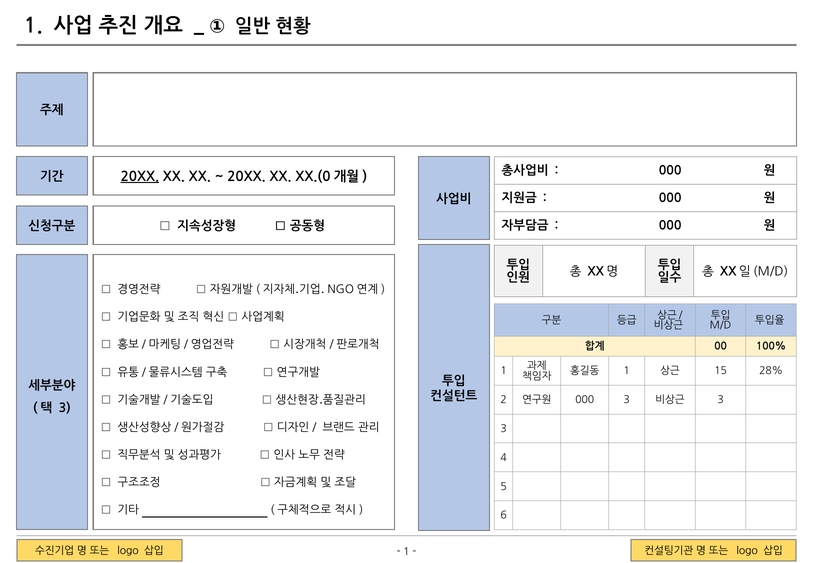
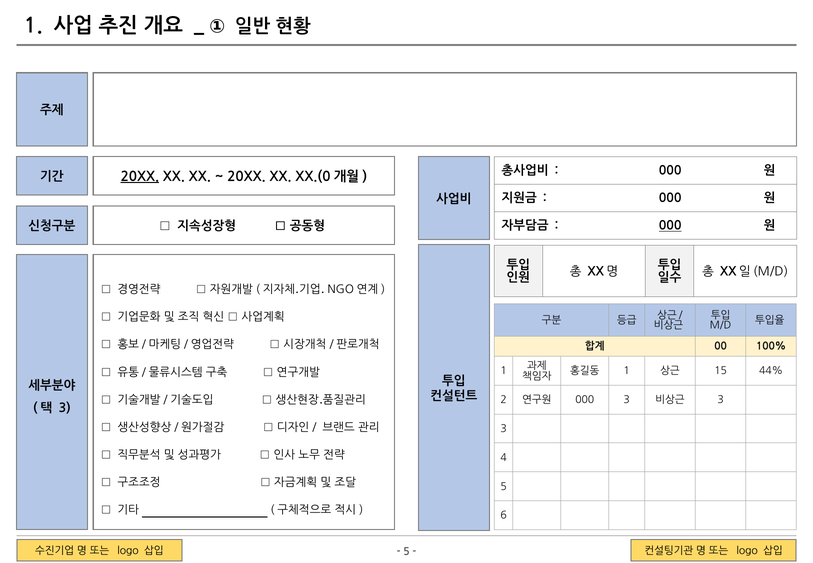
000 underline: none -> present (670, 226)
28%: 28% -> 44% (771, 371)
1: 1 -> 5 (407, 552)
